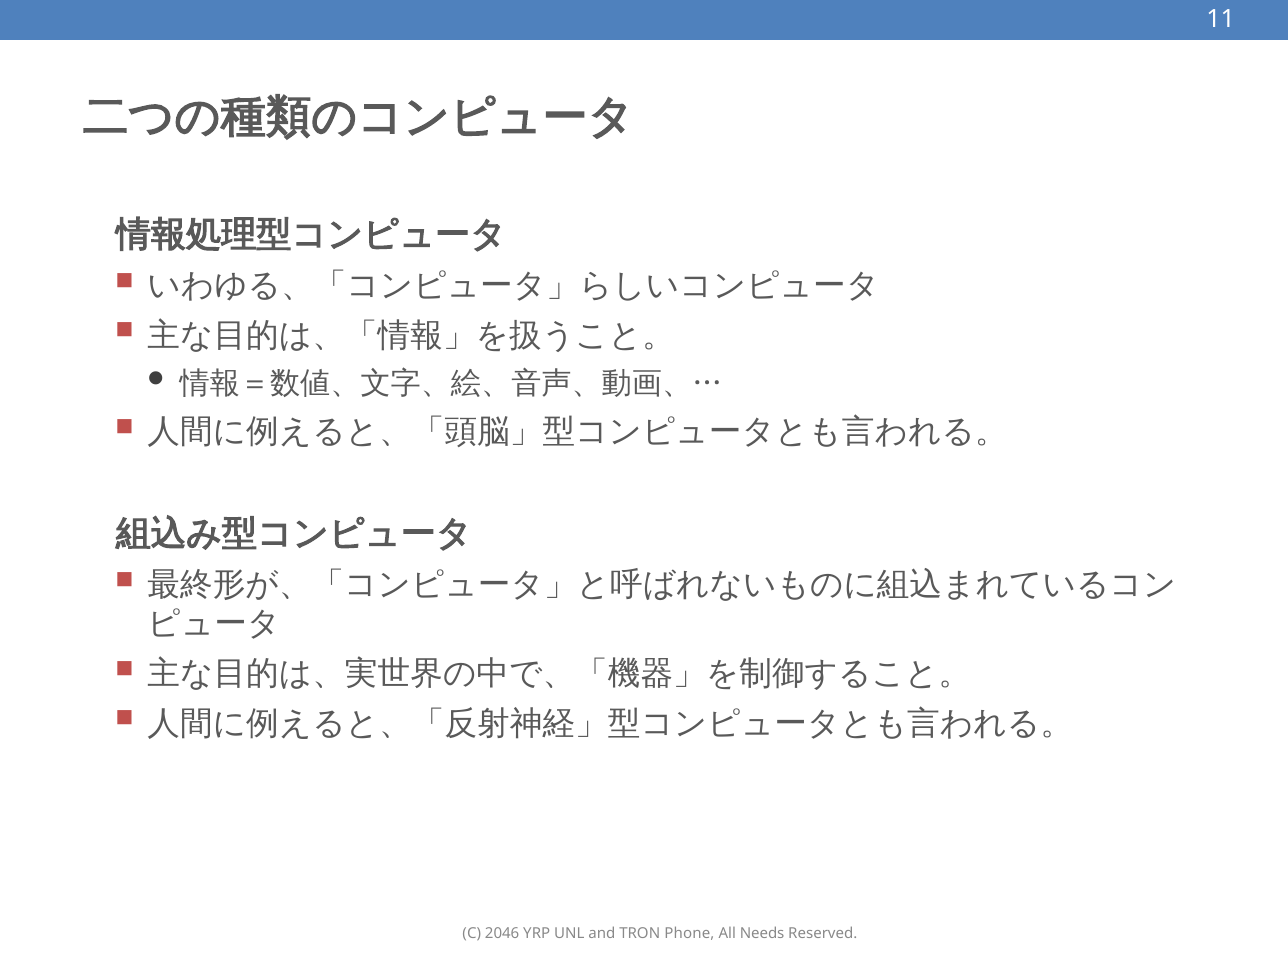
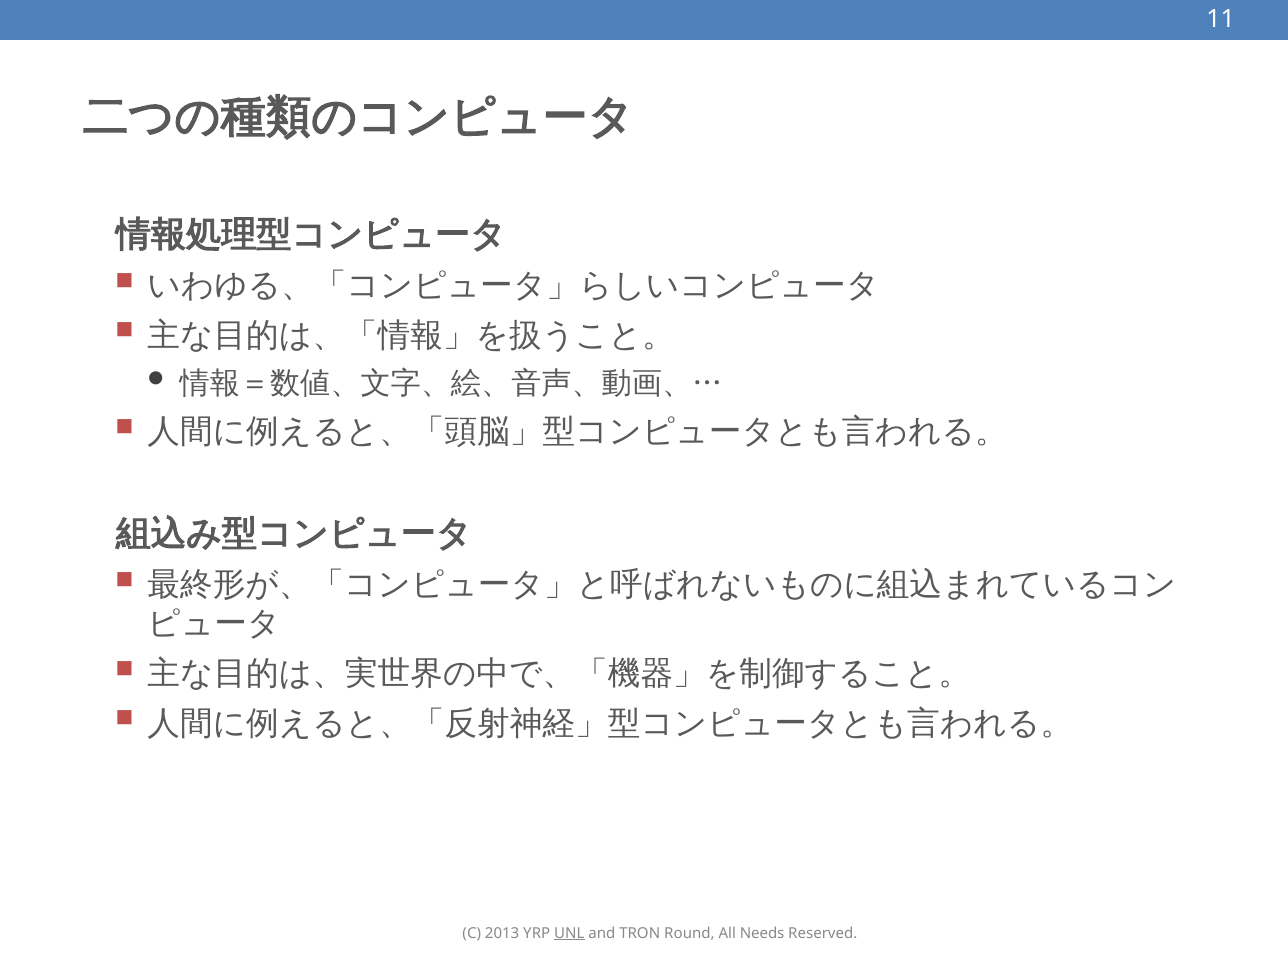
2046: 2046 -> 2013 (502, 934)
UNL underline: none -> present (569, 934)
Phone: Phone -> Round (689, 934)
